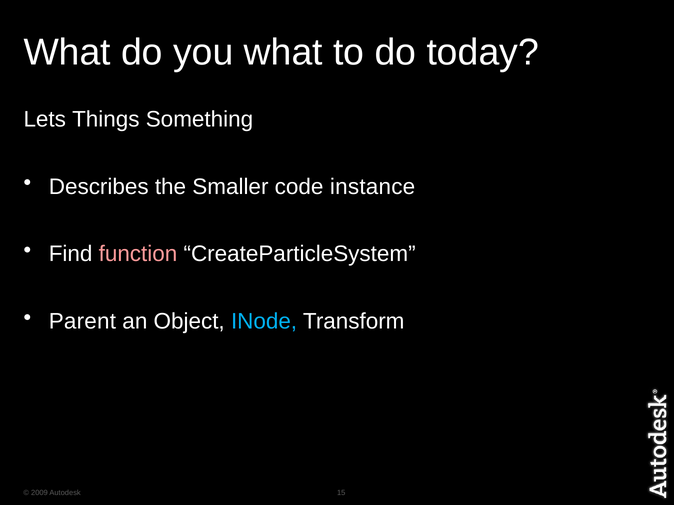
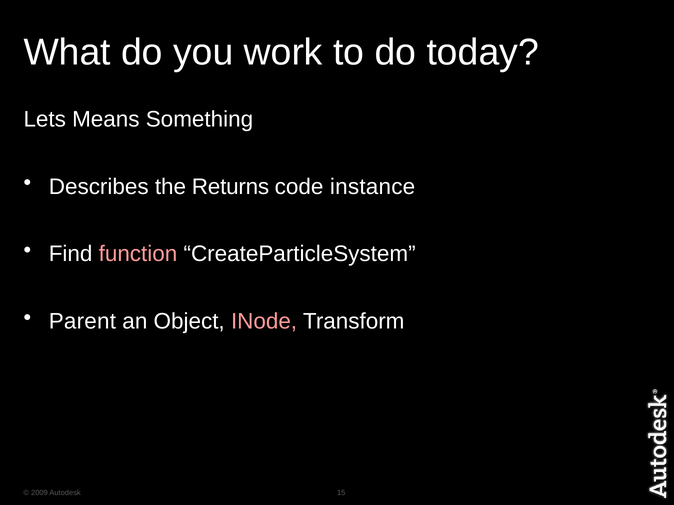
you what: what -> work (283, 53)
Things: Things -> Means (106, 119)
Smaller: Smaller -> Returns (231, 187)
INode colour: light blue -> pink (264, 322)
